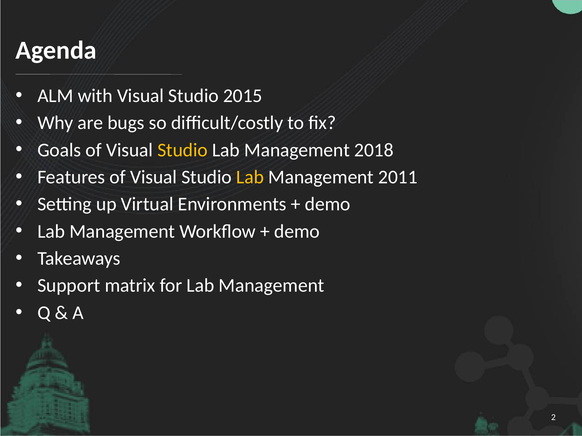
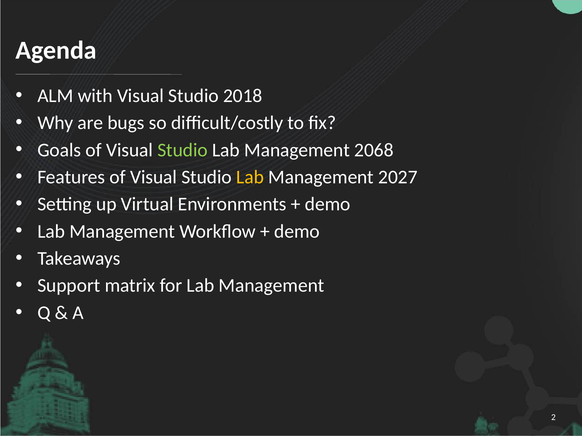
2015: 2015 -> 2018 (243, 96)
Studio colour: yellow -> light green (183, 150)
2018: 2018 -> 2068 (374, 150)
2011: 2011 -> 2027 (398, 177)
